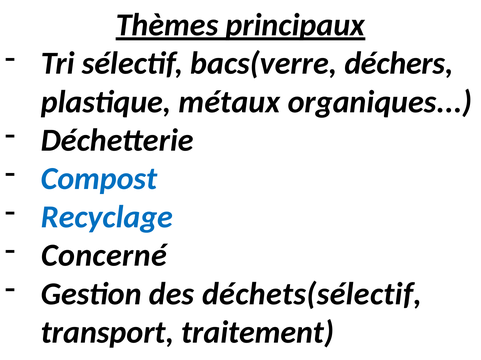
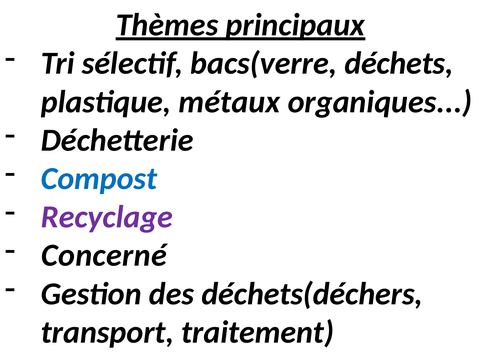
déchers: déchers -> déchets (399, 64)
Recyclage colour: blue -> purple (107, 217)
déchets(sélectif: déchets(sélectif -> déchets(déchers (312, 294)
